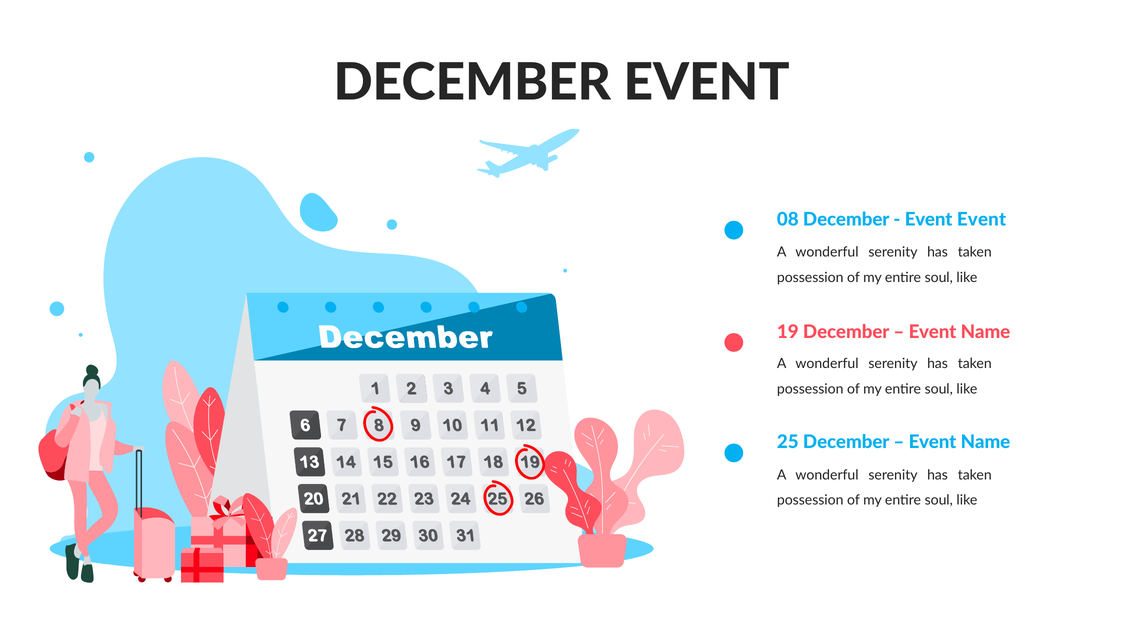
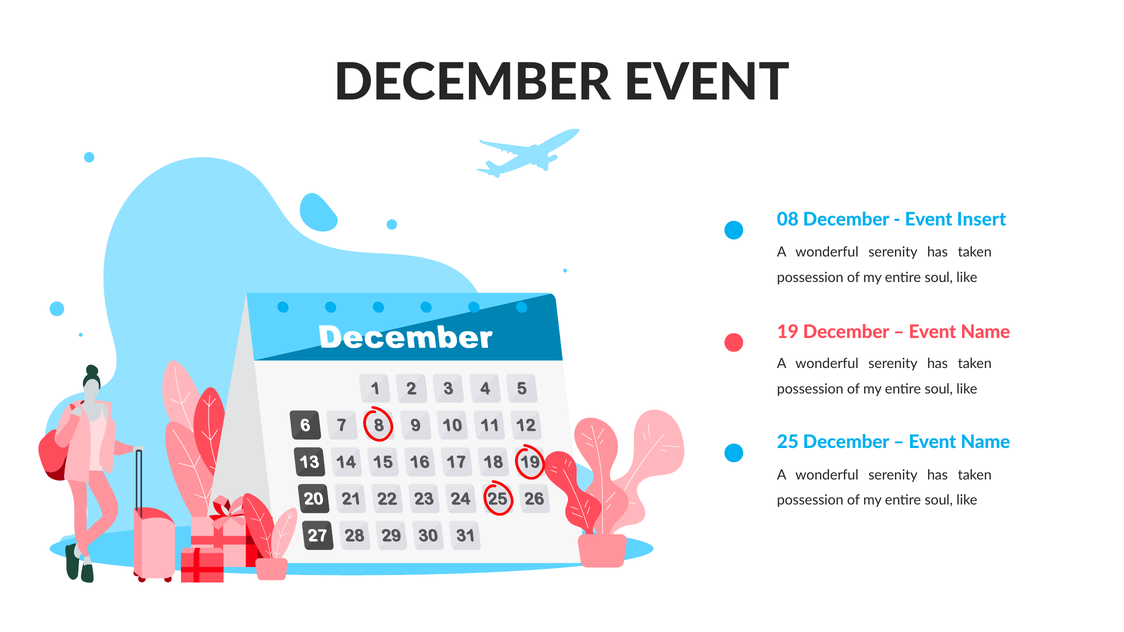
Event Event: Event -> Insert (982, 220)
